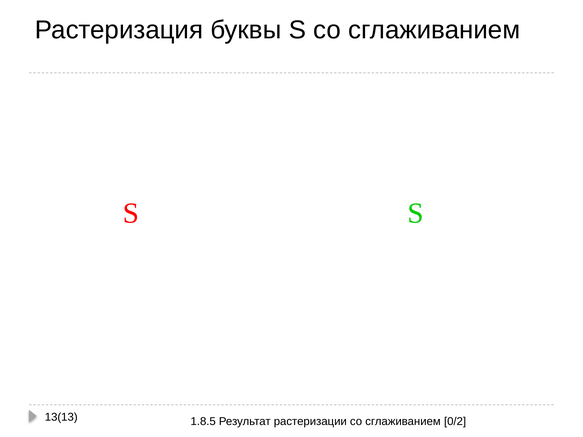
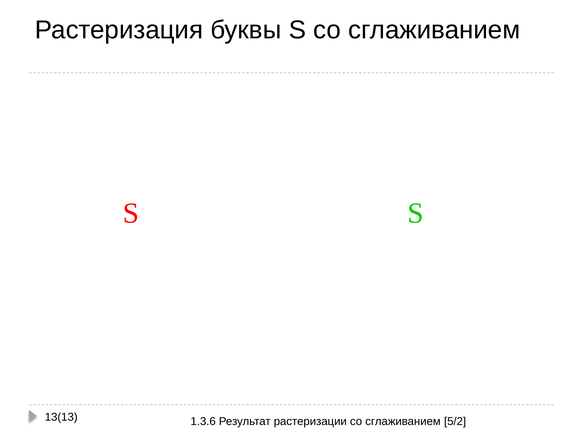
1.8.5: 1.8.5 -> 1.3.6 (203, 422)
0/2: 0/2 -> 5/2 (455, 422)
